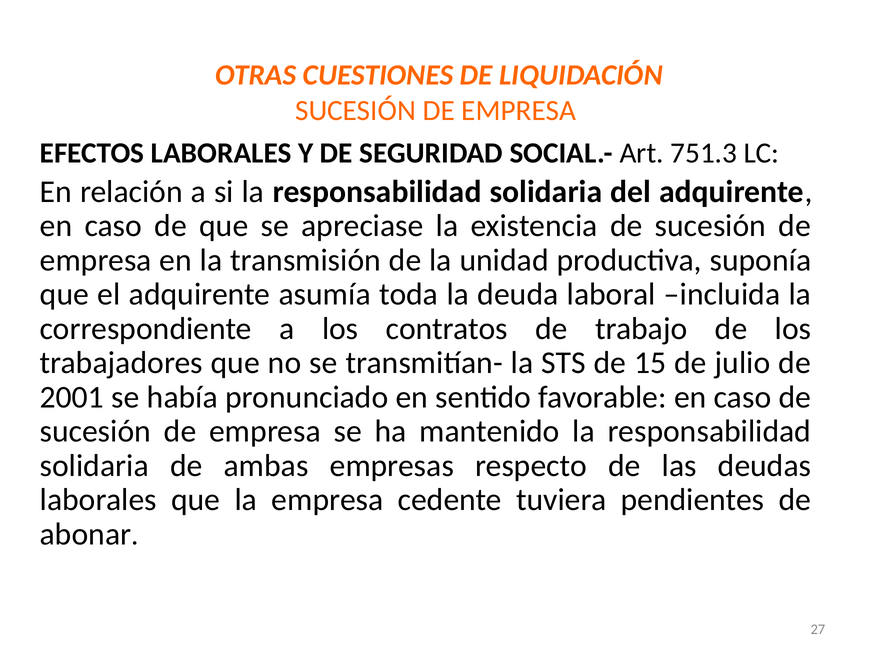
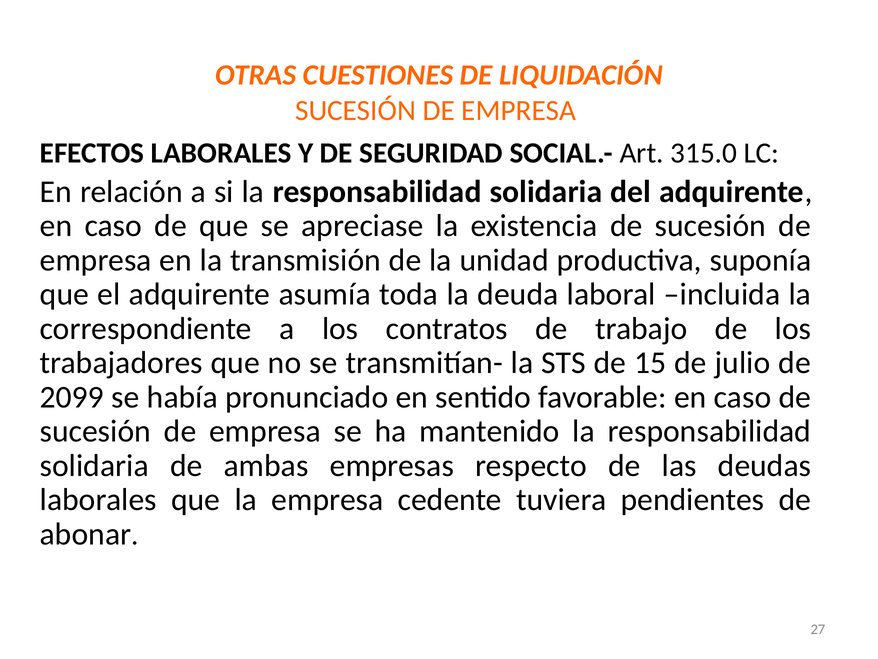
751.3: 751.3 -> 315.0 (704, 153)
2001: 2001 -> 2099 (72, 397)
